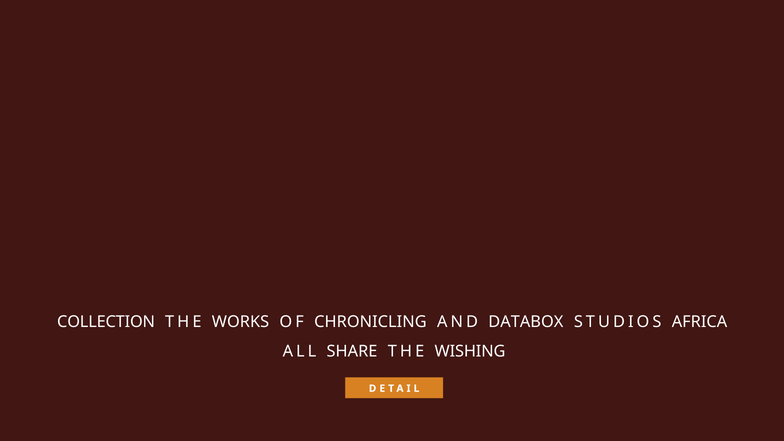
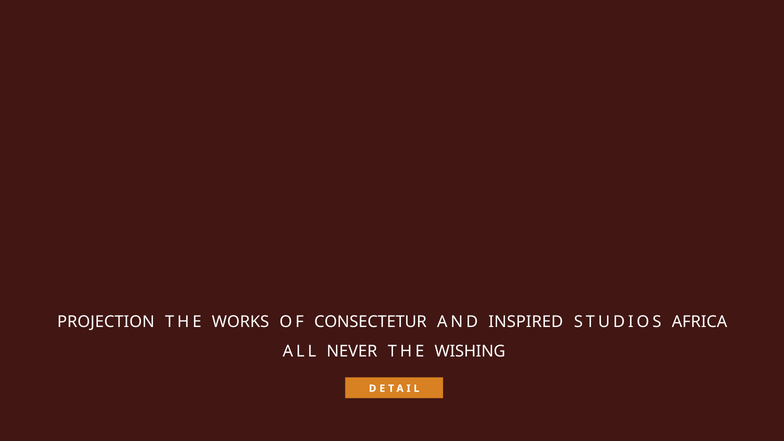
COLLECTION: COLLECTION -> PROJECTION (106, 322)
CHRONICLING: CHRONICLING -> CONSECTETUR (370, 322)
DATABOX: DATABOX -> INSPIRED (526, 322)
SHARE: SHARE -> NEVER (352, 351)
